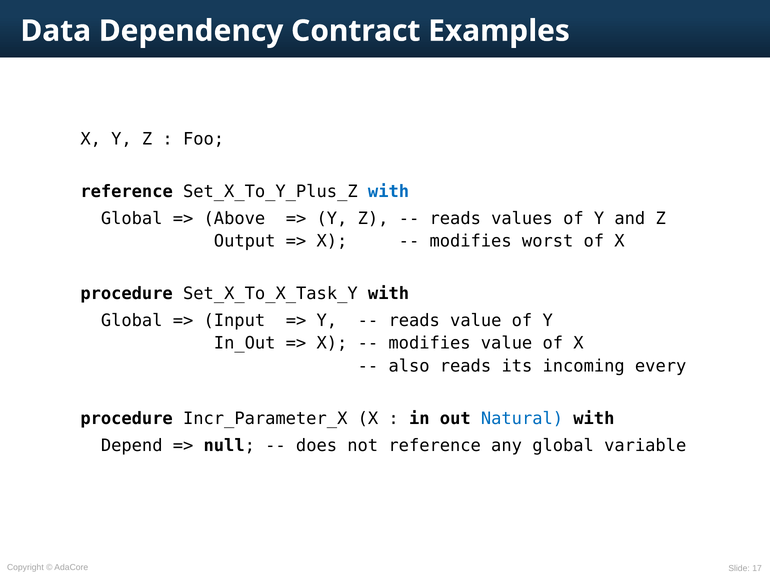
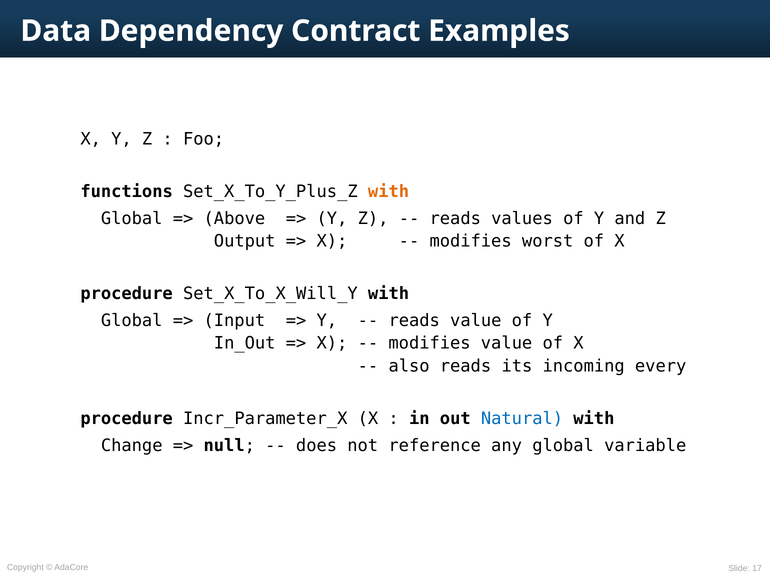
reference: reference -> functions (127, 192)
with colour: blue -> orange (389, 192)
Set_X_To_X_Task_Y: Set_X_To_X_Task_Y -> Set_X_To_X_Will_Y (270, 294)
Depend: Depend -> Change (132, 446)
